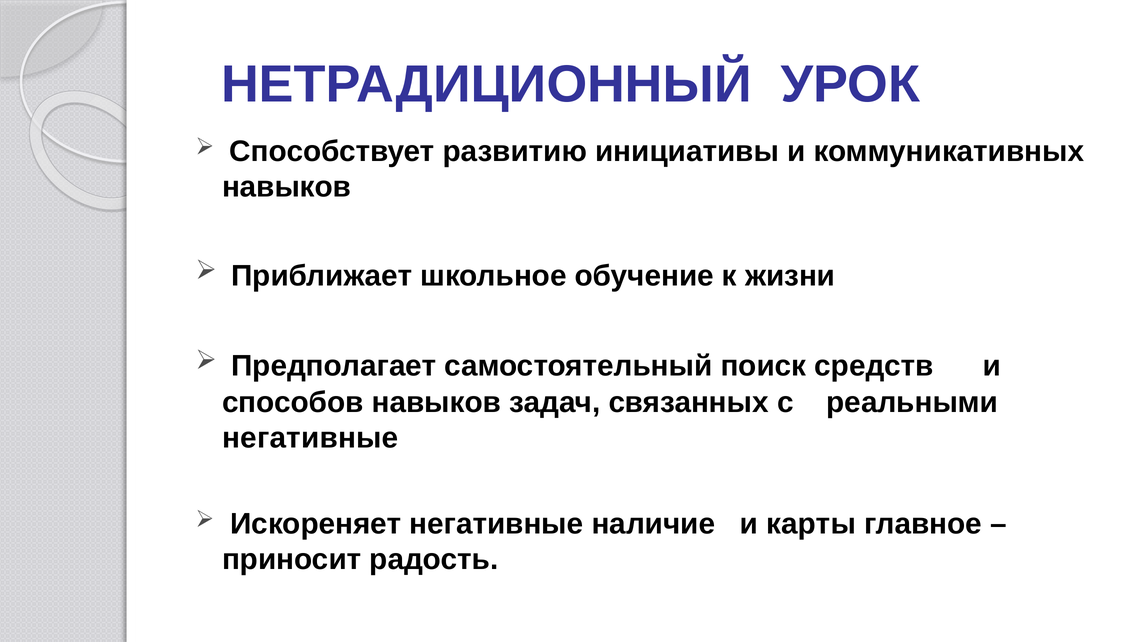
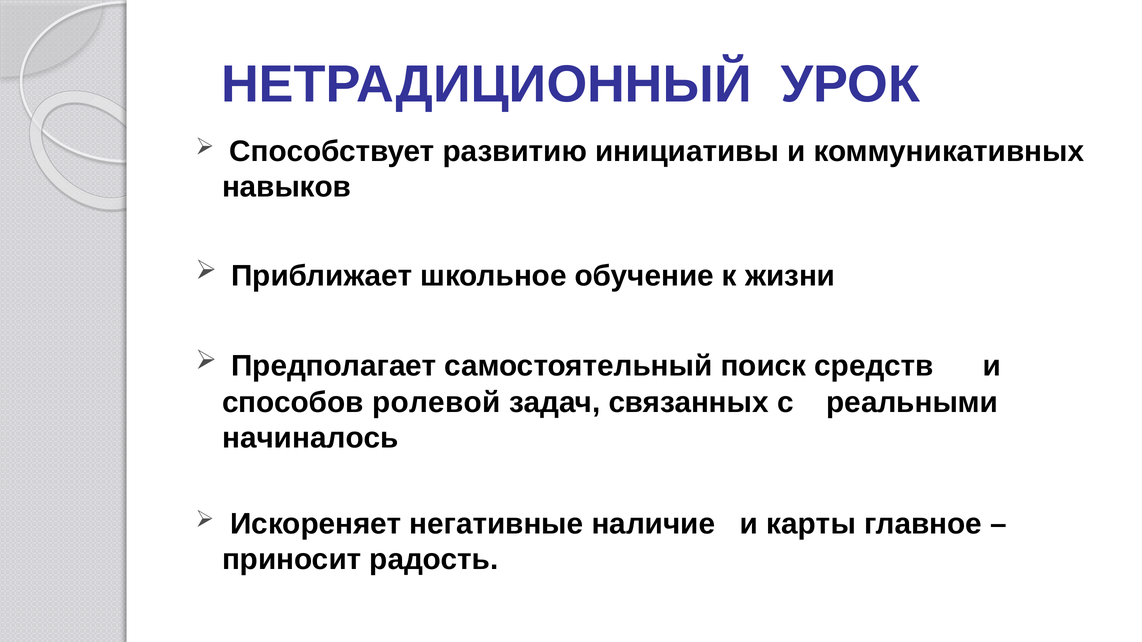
способов навыков: навыков -> ролевой (436, 403)
негативные: негативные -> начиналось (310, 438)
